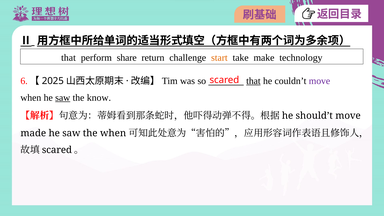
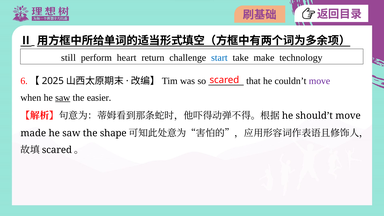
that: that -> still (68, 58)
share: share -> heart (127, 58)
start colour: orange -> blue (219, 58)
that underline: present -> none (253, 81)
know: know -> easier (99, 98)
the when: when -> shape (113, 133)
